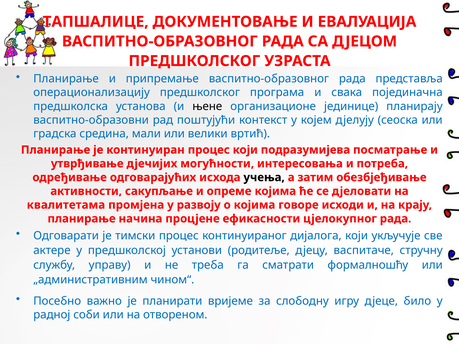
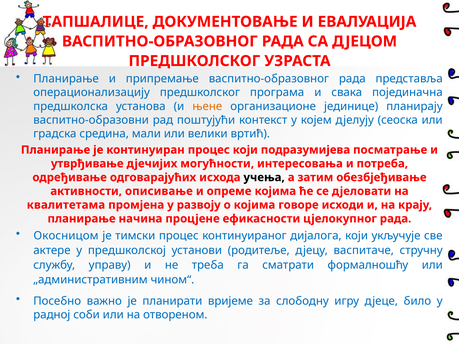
њене colour: black -> orange (207, 106)
сакупљање: сакупљање -> описивање (159, 191)
Одговарати: Одговарати -> Окосницом (66, 236)
